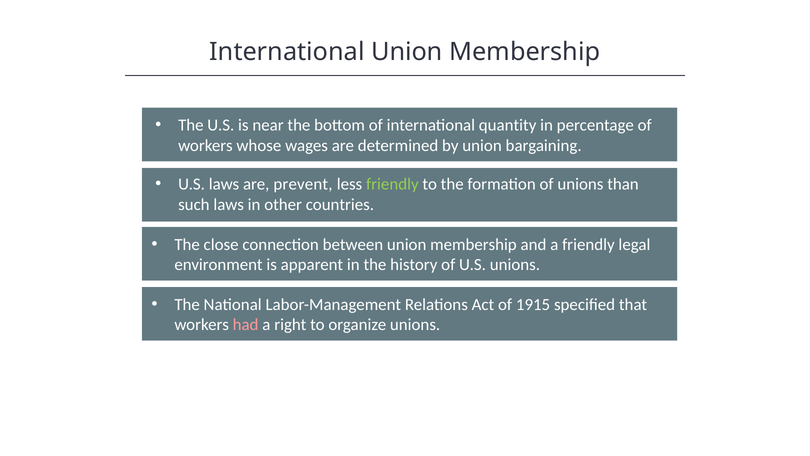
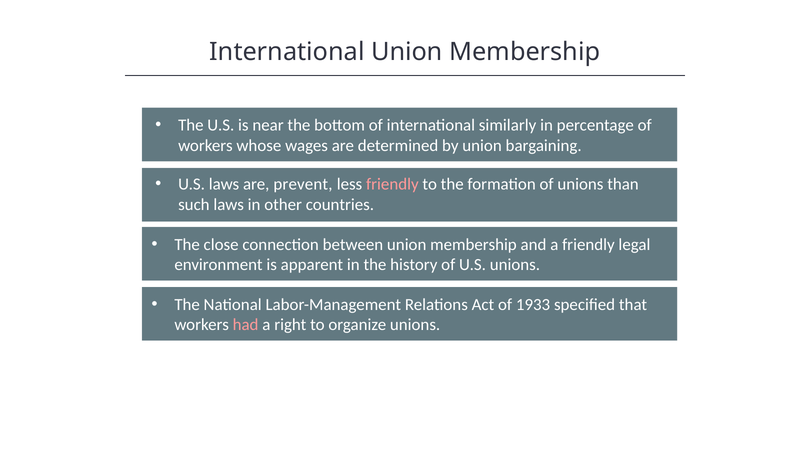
quantity: quantity -> similarly (508, 125)
friendly colour: light green -> pink (392, 184)
1915: 1915 -> 1933 (533, 304)
